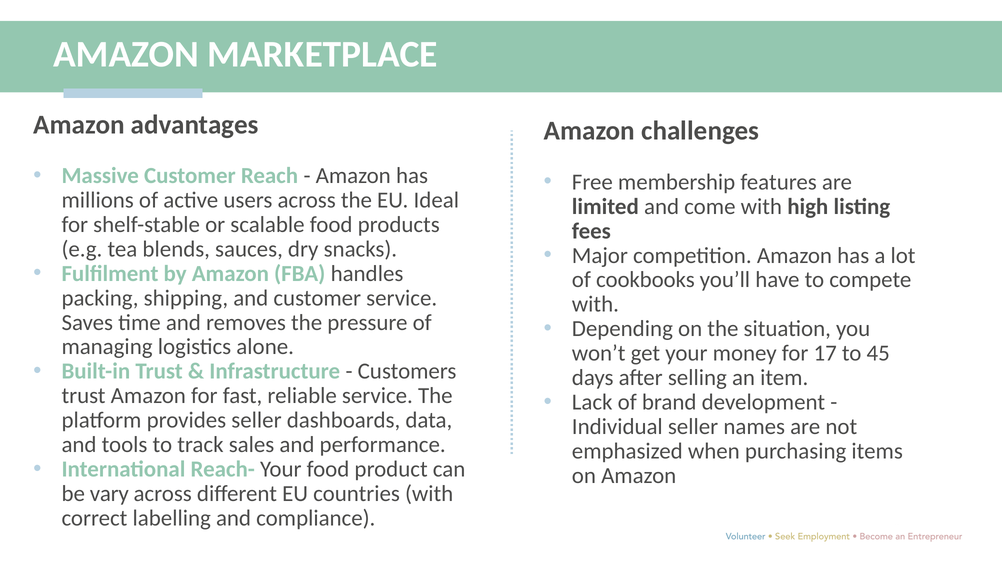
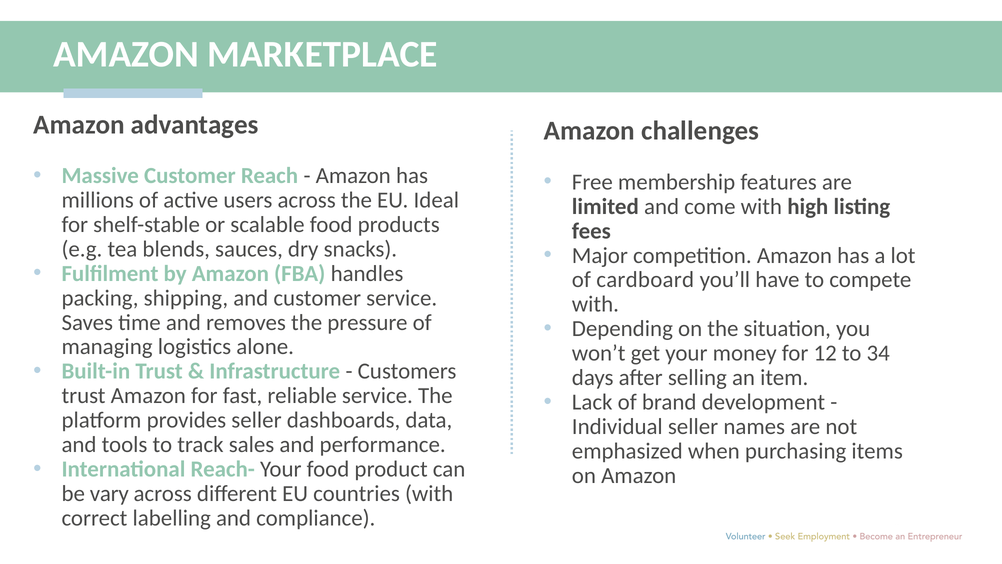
cookbooks: cookbooks -> cardboard (645, 280)
17: 17 -> 12 (825, 353)
45: 45 -> 34 (878, 353)
